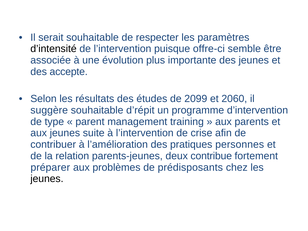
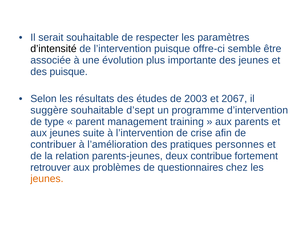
des accepte: accepte -> puisque (69, 72)
2099: 2099 -> 2003 (196, 99)
2060: 2060 -> 2067 (234, 99)
d’répit: d’répit -> d’sept (140, 110)
préparer: préparer -> retrouver (50, 167)
prédisposants: prédisposants -> questionnaires (190, 167)
jeunes colour: black -> orange (47, 179)
